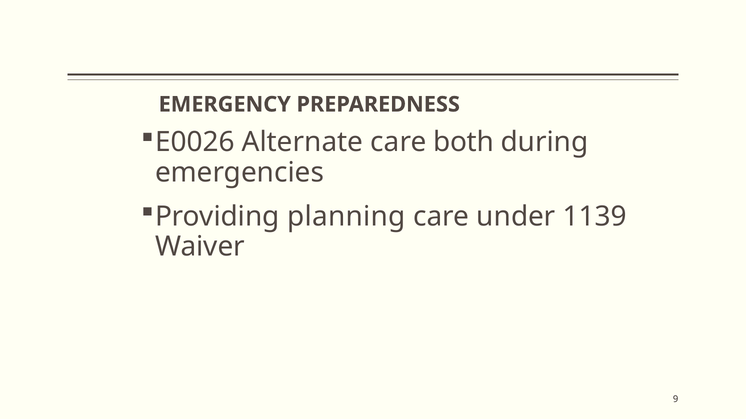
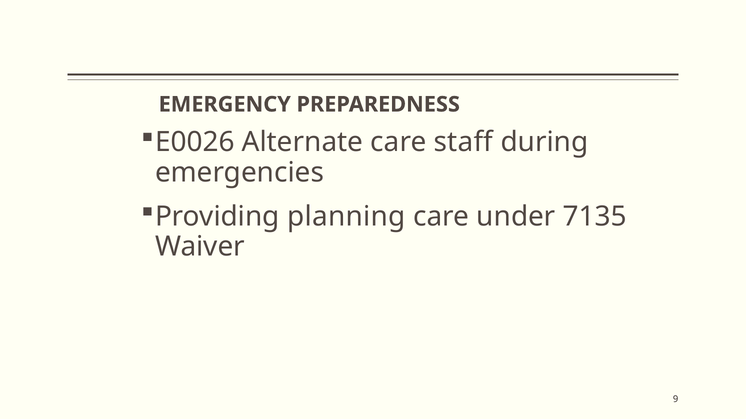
both: both -> staff (463, 142)
1139: 1139 -> 7135 (595, 217)
